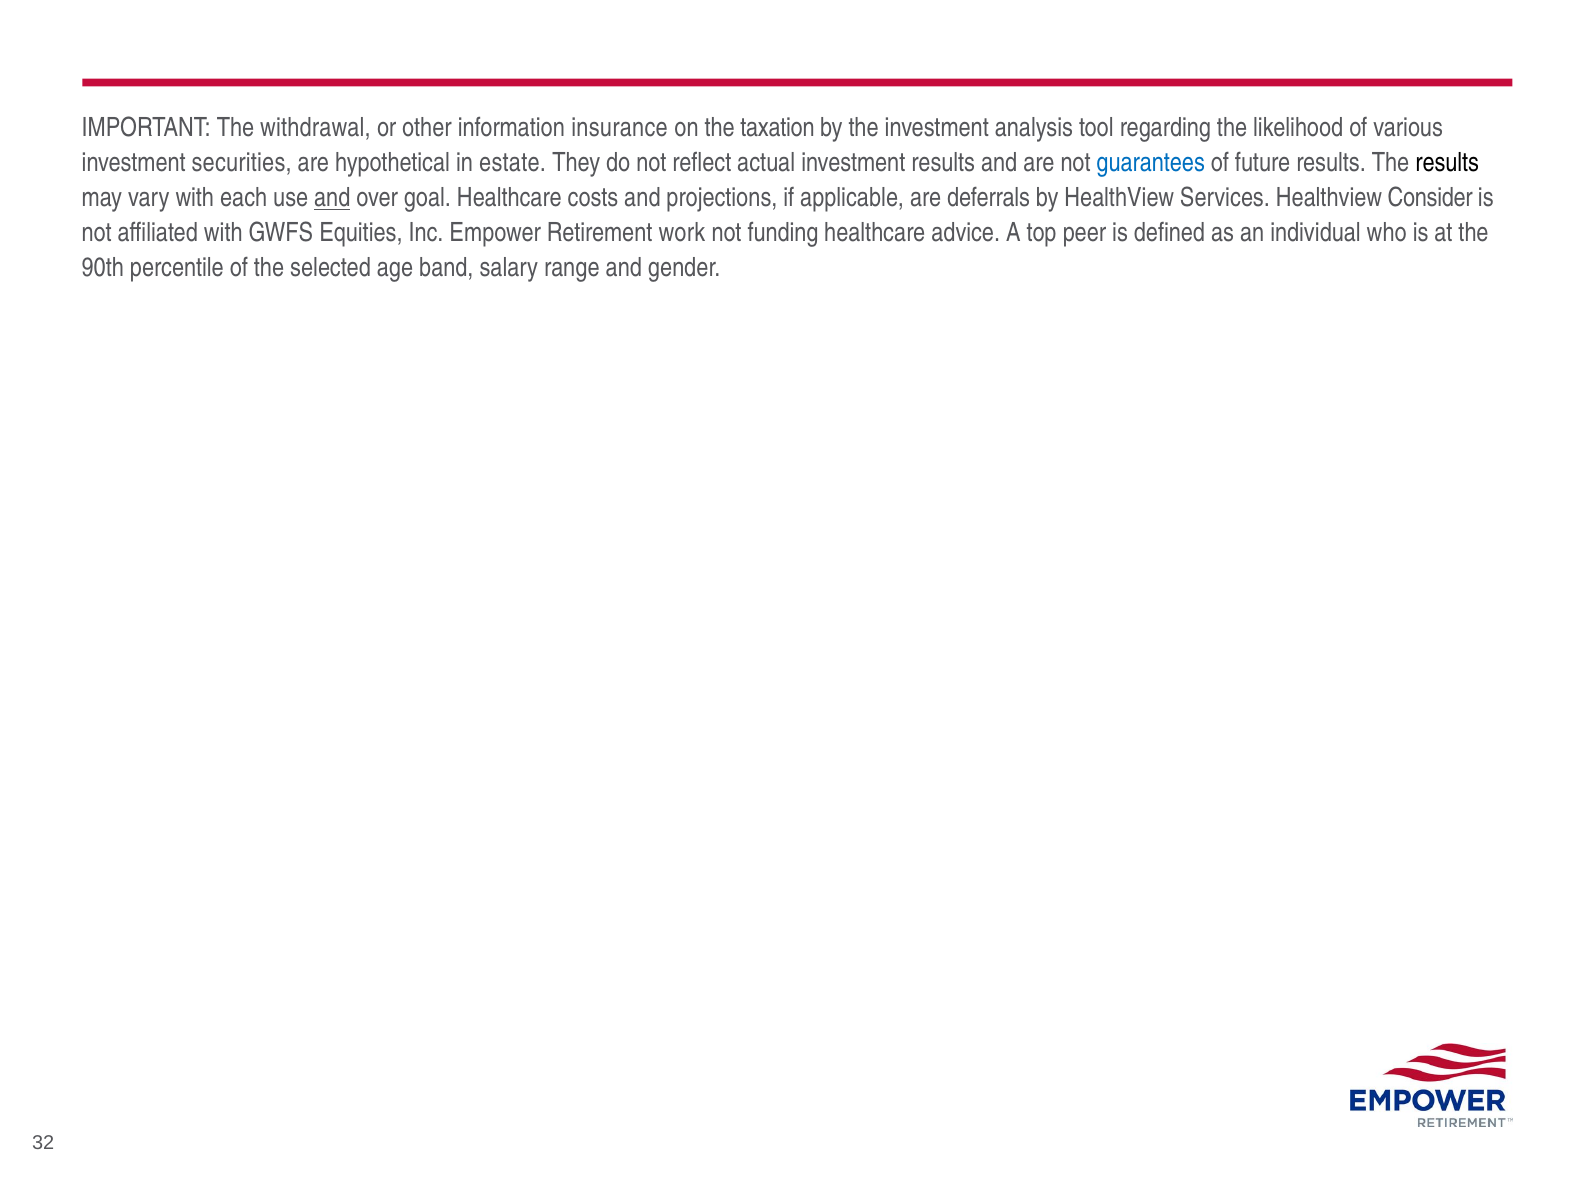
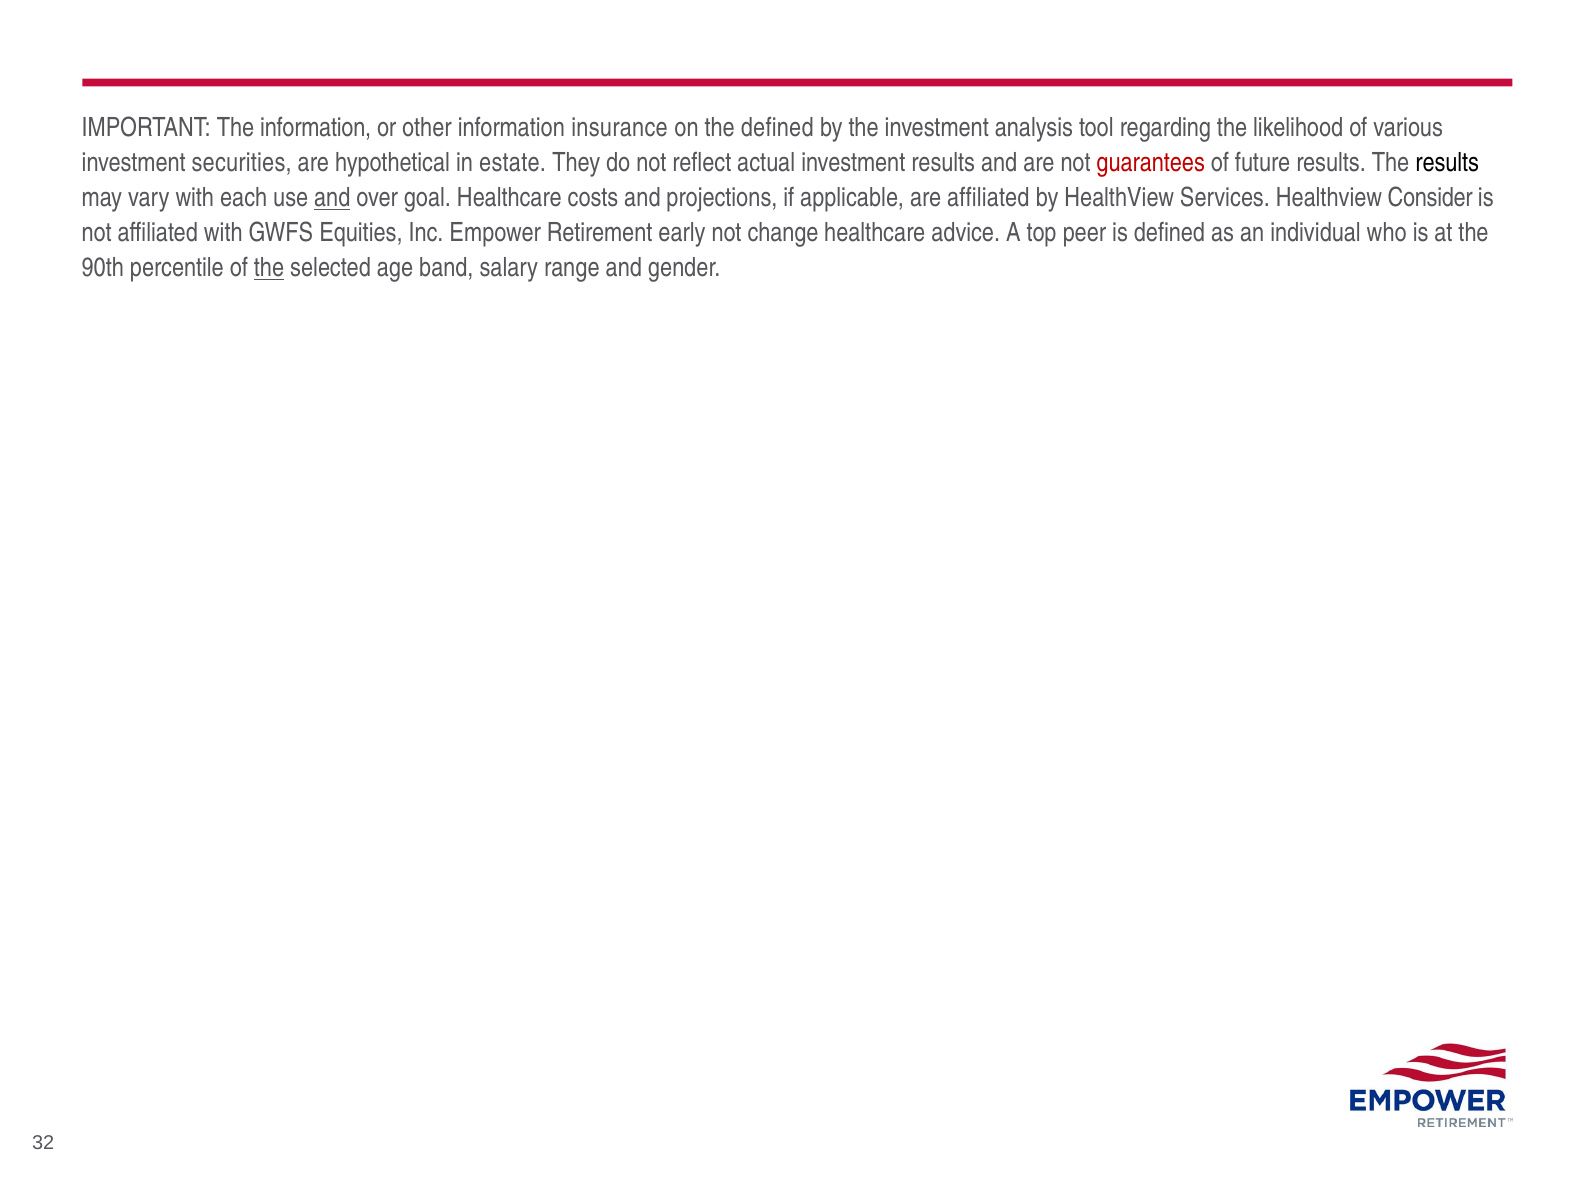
The withdrawal: withdrawal -> information (316, 128)
the taxation: taxation -> defined (777, 128)
guarantees colour: blue -> red (1151, 163)
are deferrals: deferrals -> affiliated (988, 198)
work: work -> early (682, 233)
funding: funding -> change (783, 233)
the underline: none -> present (269, 268)
